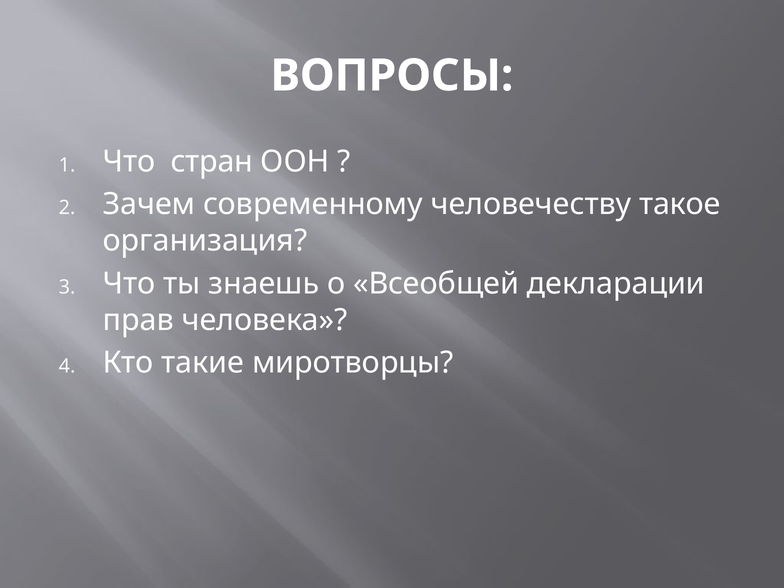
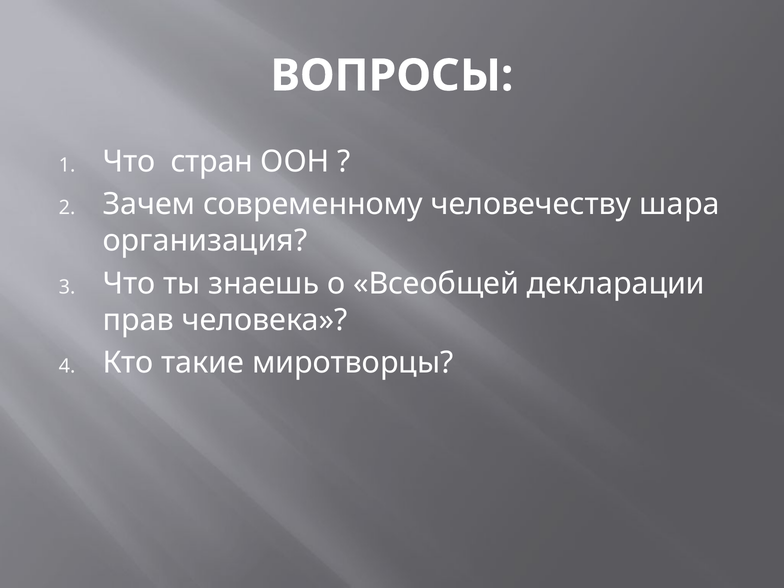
такое: такое -> шара (680, 204)
